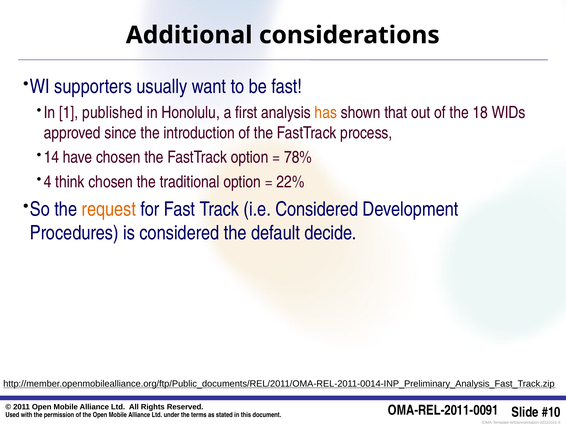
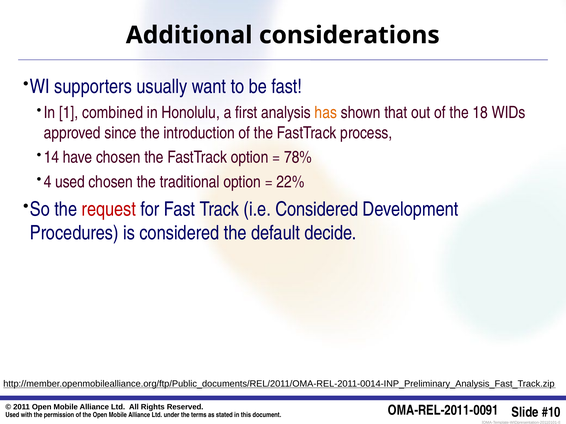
published: published -> combined (113, 113)
think: think -> used (70, 182)
request colour: orange -> red (109, 209)
